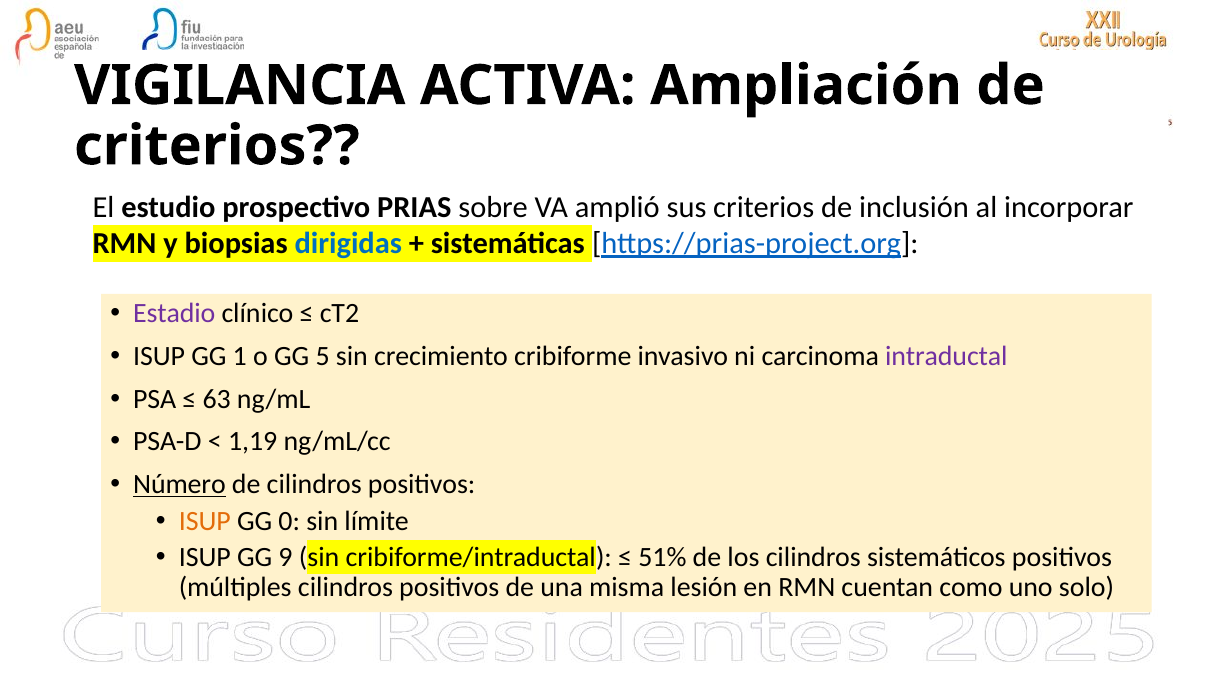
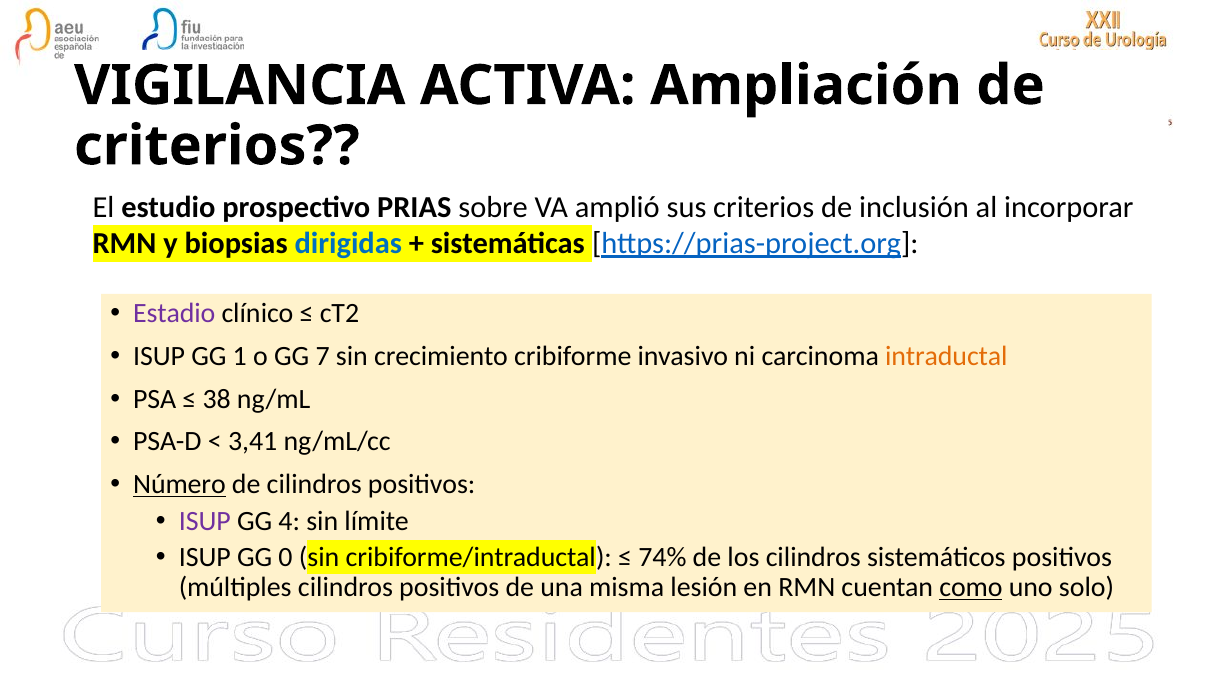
5: 5 -> 7 (323, 356)
intraductal colour: purple -> orange (946, 356)
63: 63 -> 38 (217, 399)
1,19: 1,19 -> 3,41 (253, 442)
ISUP colour: orange -> purple (205, 521)
0: 0 -> 4 (289, 521)
9: 9 -> 0 (285, 557)
51%: 51% -> 74% (662, 557)
como underline: none -> present (971, 588)
